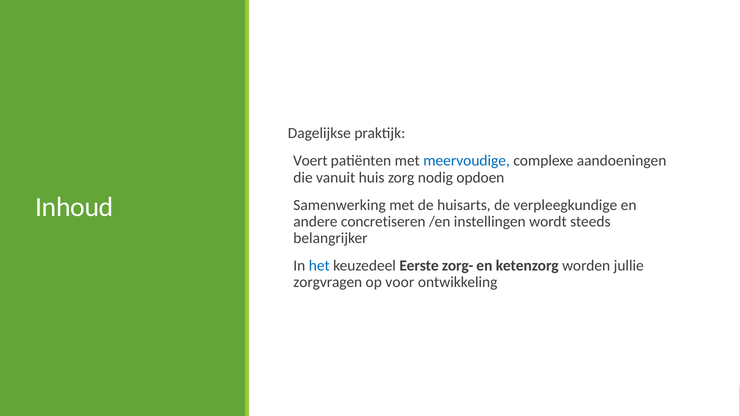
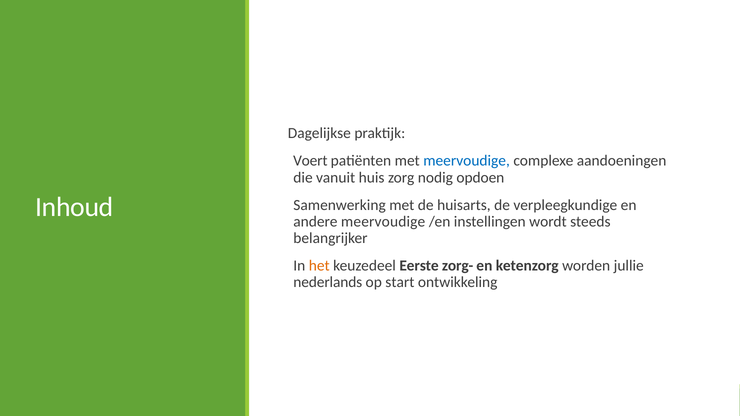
andere concretiseren: concretiseren -> meervoudige (383, 222)
het colour: blue -> orange (319, 266)
zorgvragen: zorgvragen -> nederlands (328, 283)
voor: voor -> start (400, 283)
